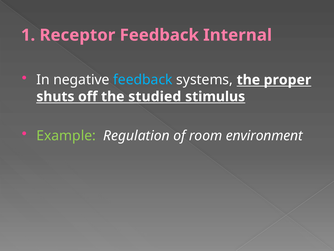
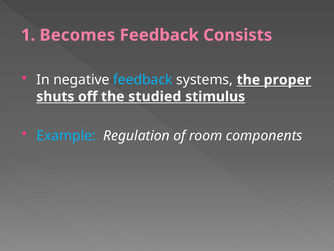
Receptor: Receptor -> Becomes (77, 35)
Internal: Internal -> Consists (238, 35)
Example colour: light green -> light blue (66, 135)
environment: environment -> components (264, 135)
